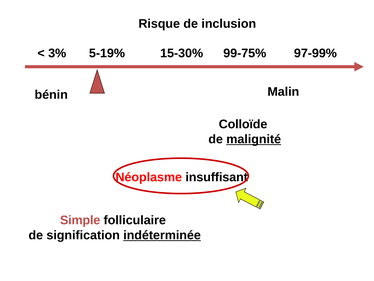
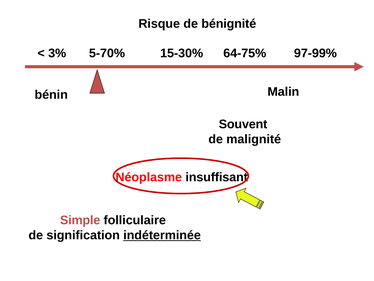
inclusion: inclusion -> bénignité (229, 24)
5-19%: 5-19% -> 5-70% (107, 53)
99-75%: 99-75% -> 64-75% (245, 53)
Colloïde: Colloïde -> Souvent (243, 124)
malignité underline: present -> none (254, 139)
